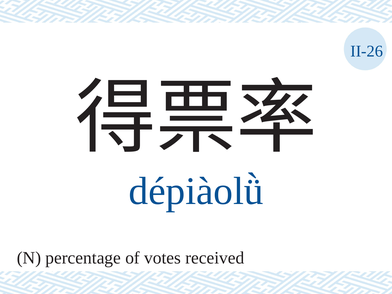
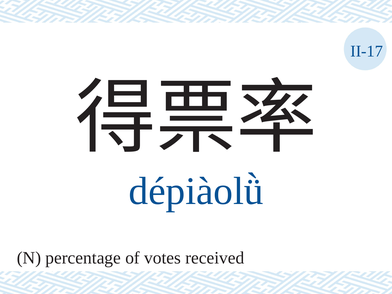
II-26: II-26 -> II-17 (367, 51)
